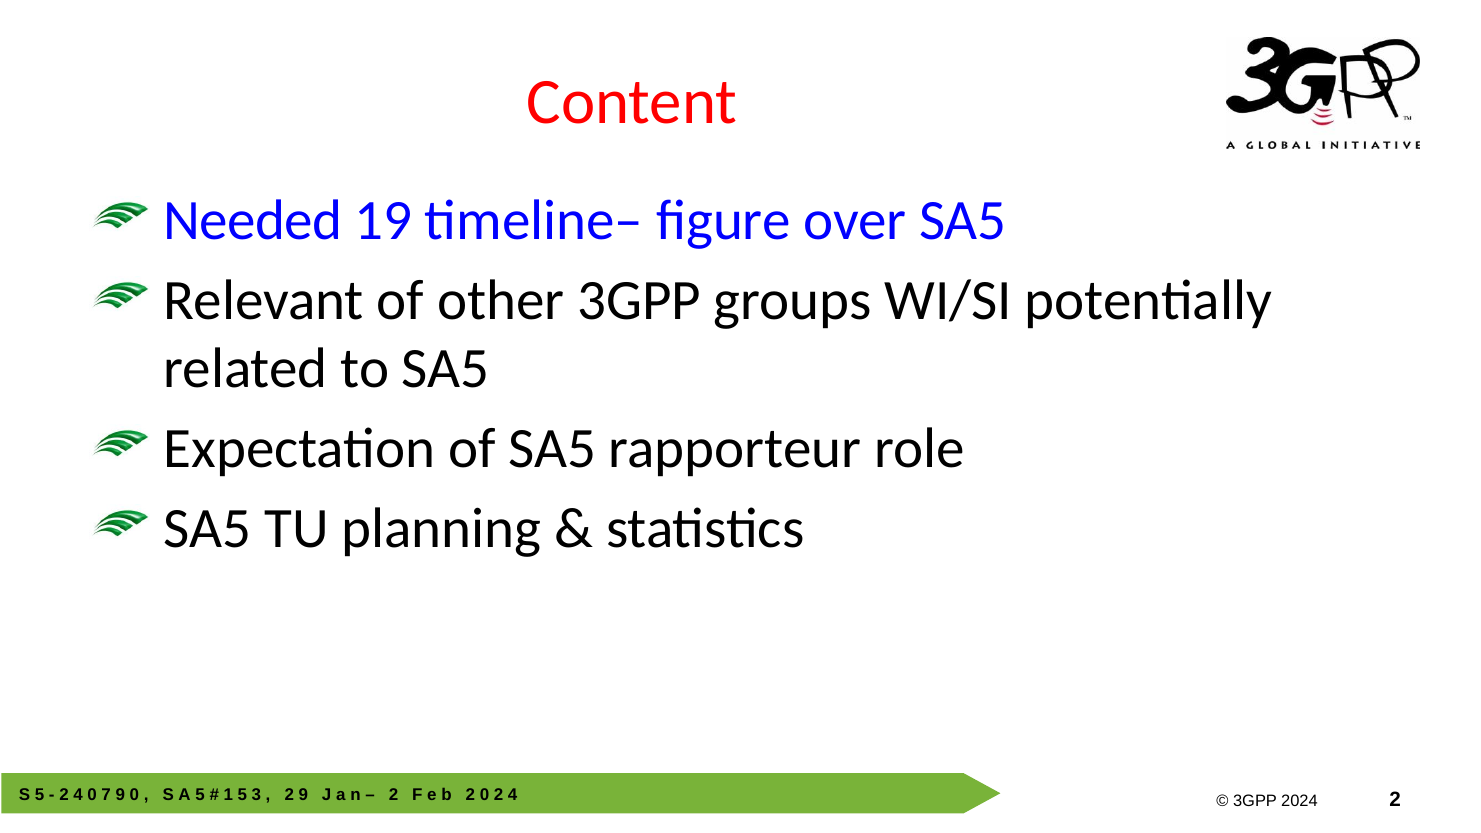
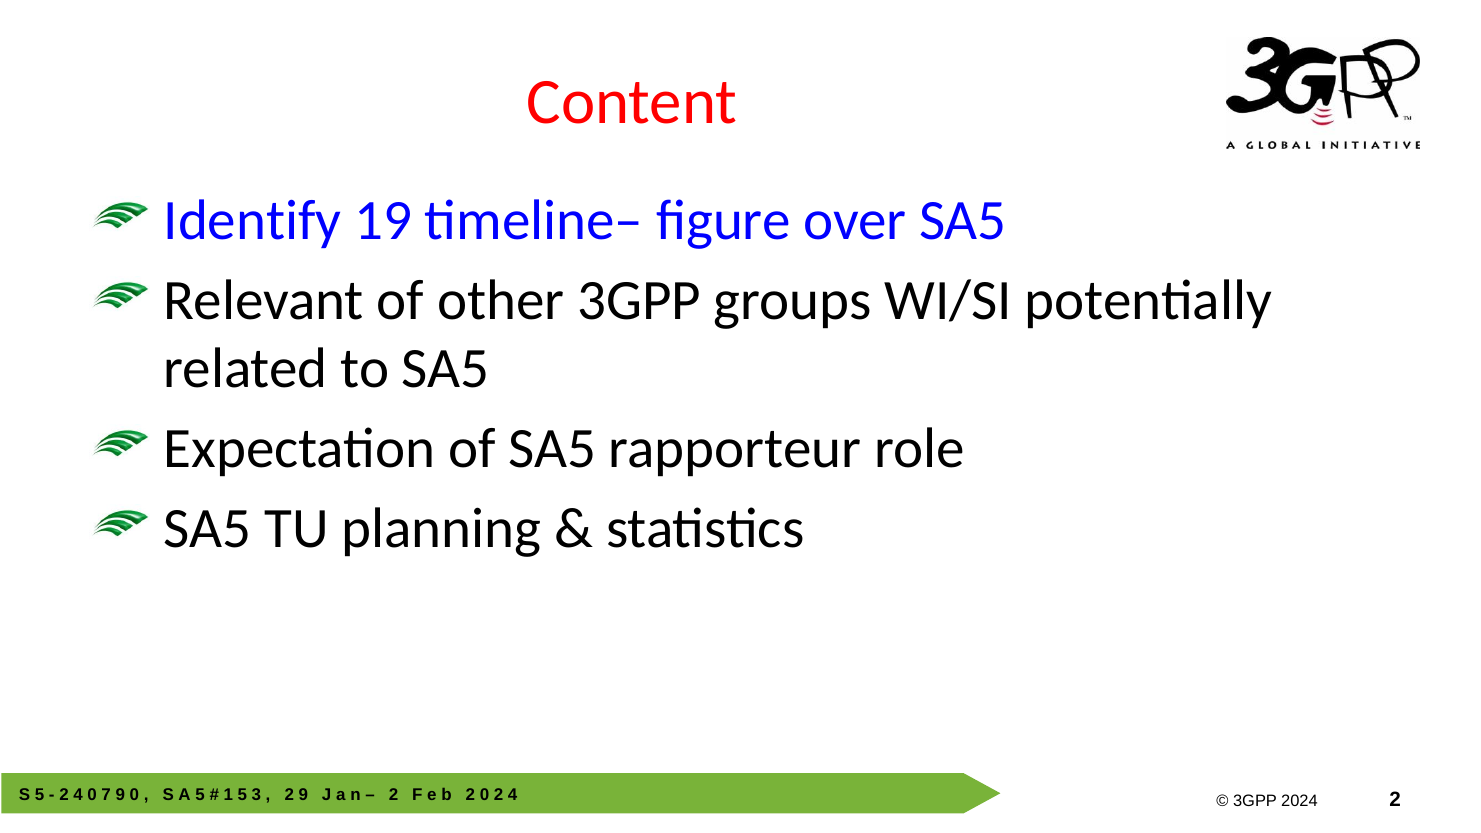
Needed: Needed -> Identify (253, 220)
